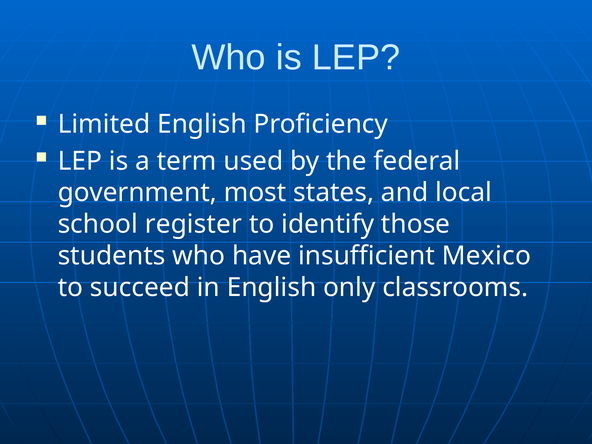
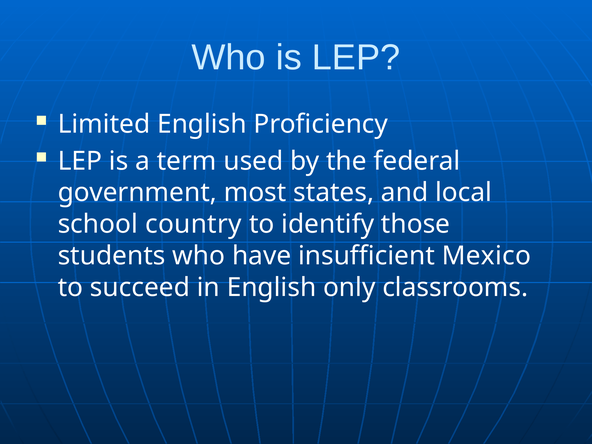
register: register -> country (193, 224)
